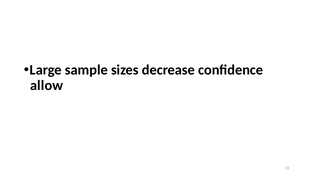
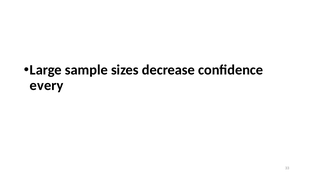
allow: allow -> every (47, 85)
